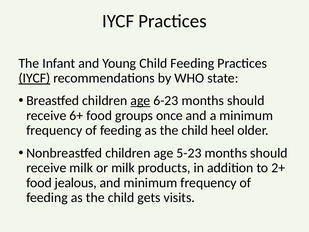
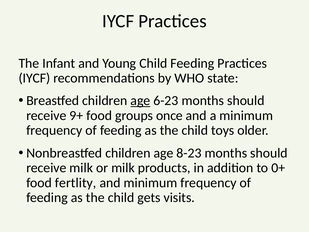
IYCF underline: present -> none (34, 78)
6+: 6+ -> 9+ (76, 115)
heel: heel -> toys (223, 130)
5-23: 5-23 -> 8-23 (189, 153)
2+: 2+ -> 0+ (278, 168)
jealous: jealous -> fertlity (76, 183)
